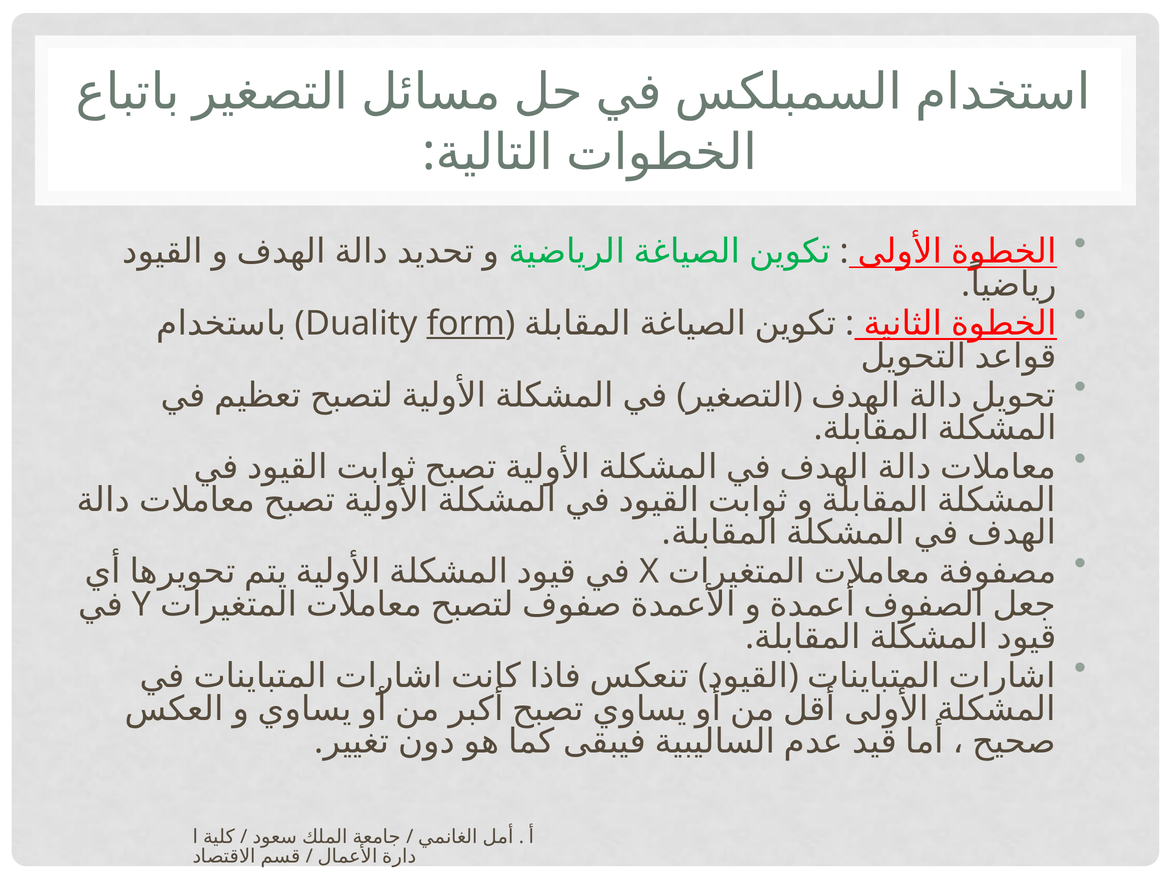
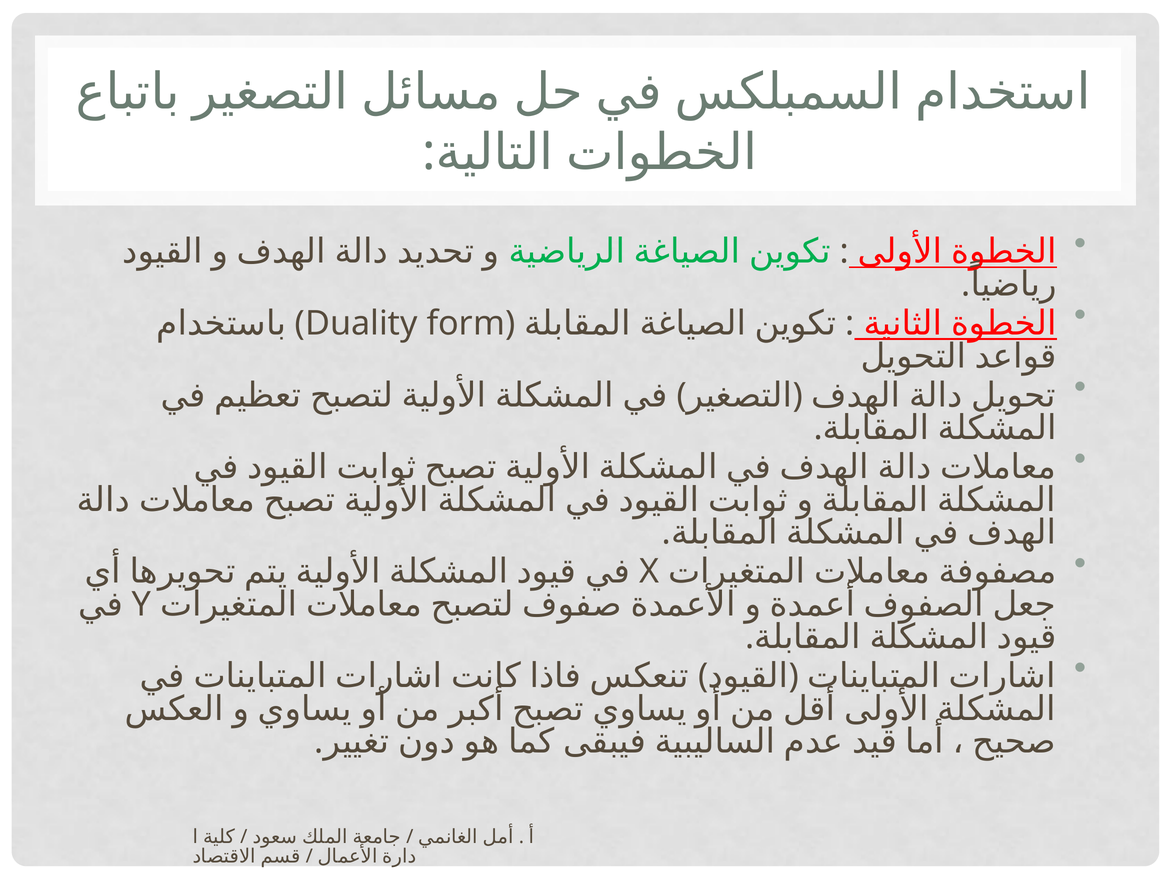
form underline: present -> none (466, 324)
